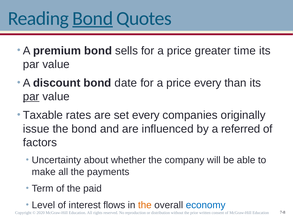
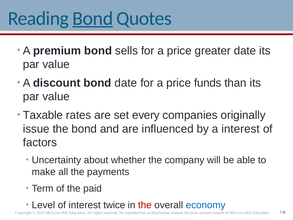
greater time: time -> date (245, 51)
price every: every -> funds (208, 83)
par underline: present -> none (31, 97)
a referred: referred -> interest (241, 129)
flows: flows -> twice (114, 205)
the colour: orange -> red (145, 205)
